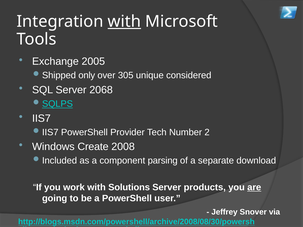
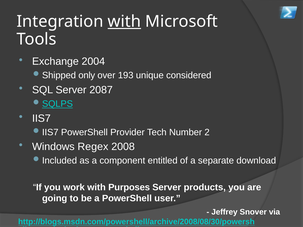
2005: 2005 -> 2004 (93, 62)
305: 305 -> 193 (126, 76)
2068: 2068 -> 2087 (101, 90)
Create: Create -> Regex (93, 147)
parsing: parsing -> entitled (163, 161)
Solutions: Solutions -> Purposes (129, 187)
are underline: present -> none (254, 187)
